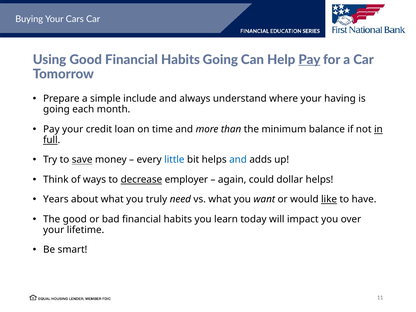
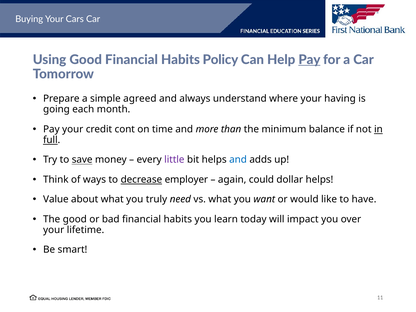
Habits Going: Going -> Policy (220, 60)
include: include -> agreed (140, 99)
loan: loan -> cont (125, 129)
little colour: blue -> purple (174, 160)
Years: Years -> Value (56, 199)
like underline: present -> none (329, 199)
